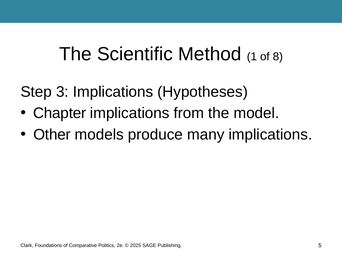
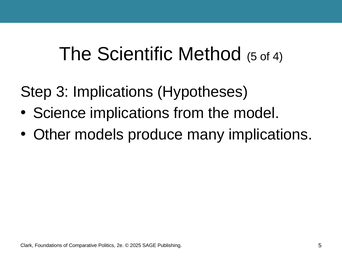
Method 1: 1 -> 5 (252, 57)
8: 8 -> 4 (278, 57)
Chapter: Chapter -> Science (60, 113)
